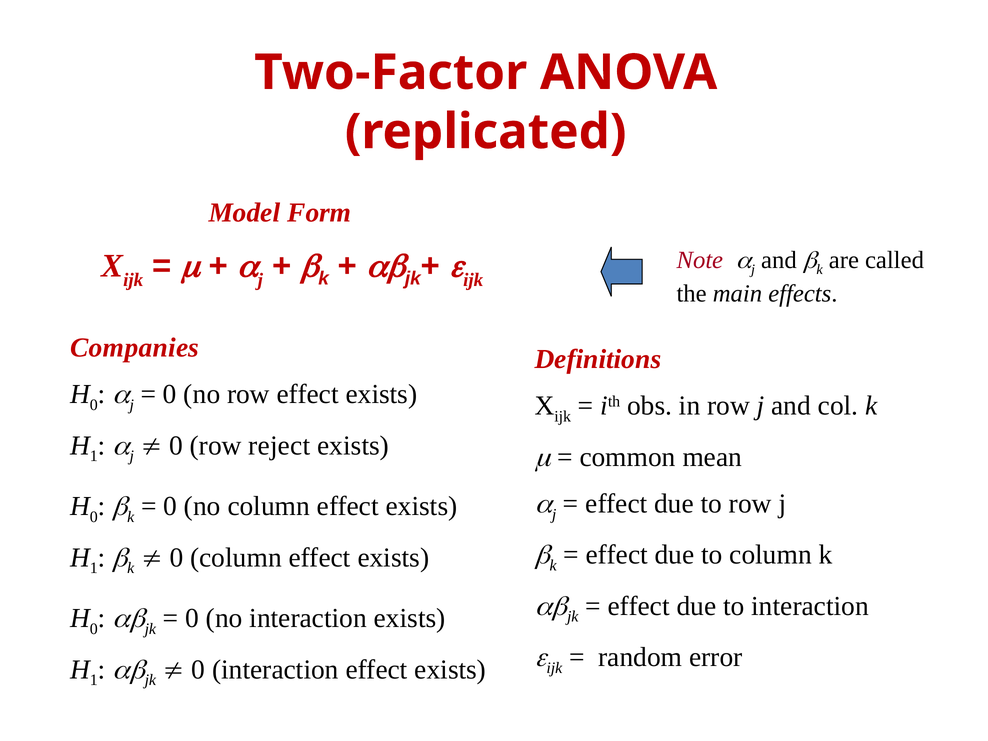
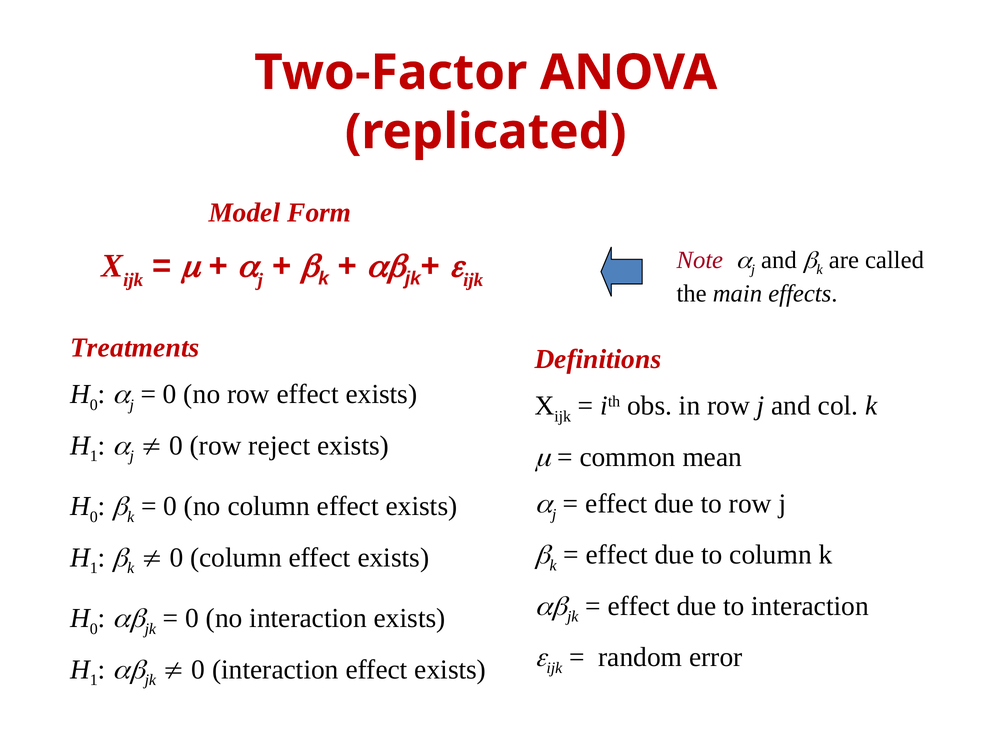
Companies: Companies -> Treatments (135, 348)
